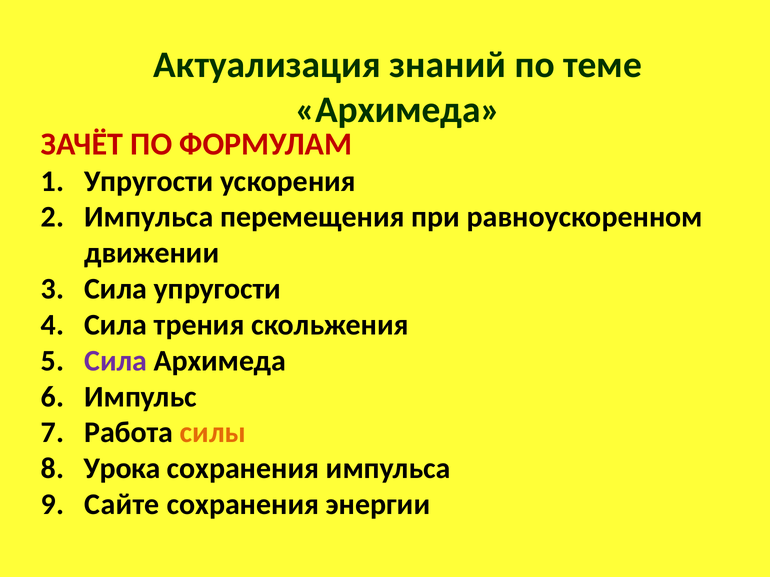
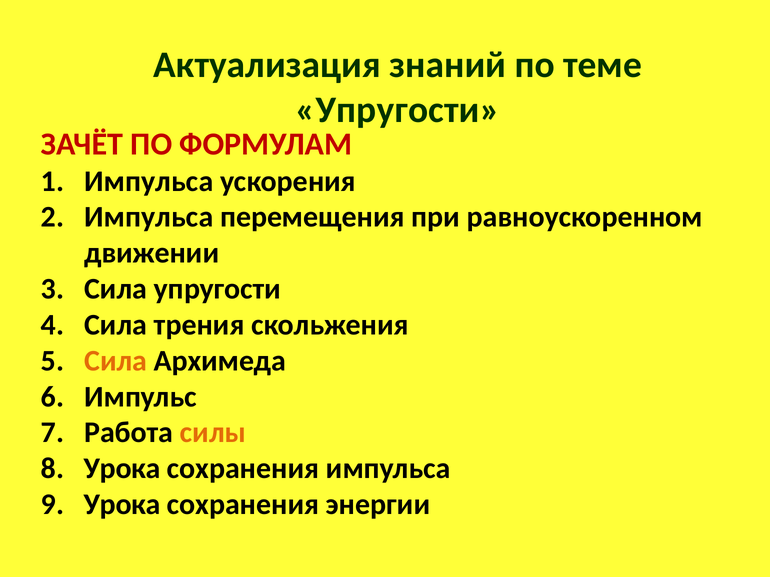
Архимеда: Архимеда -> Упругости (398, 110)
Упругости: Упругости -> Импульса (149, 181)
Сила colour: purple -> orange (116, 361)
Сайте: Сайте -> Урока (122, 505)
